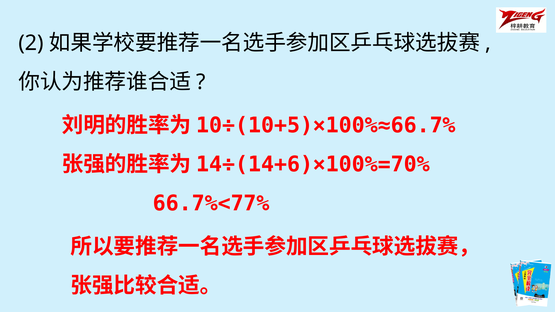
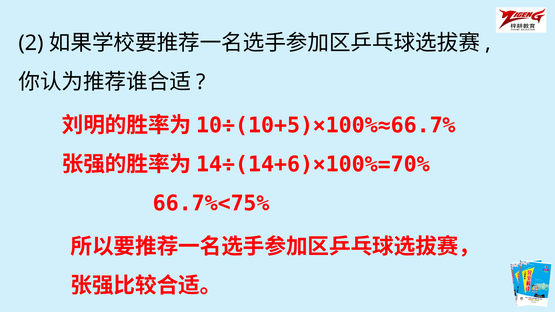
66.7%<77%: 66.7%<77% -> 66.7%<75% (211, 204)
